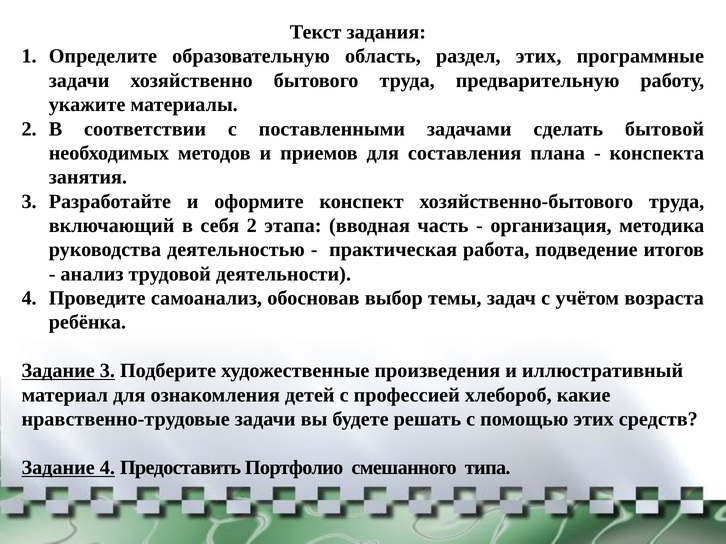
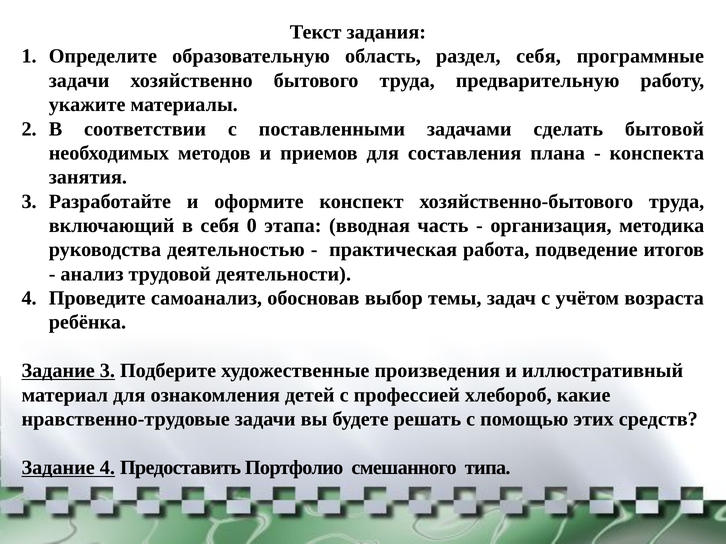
раздел этих: этих -> себя (539, 56)
себя 2: 2 -> 0 (252, 226)
